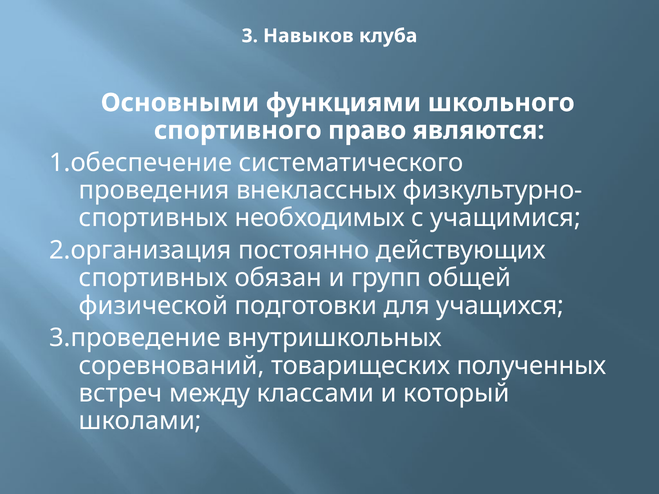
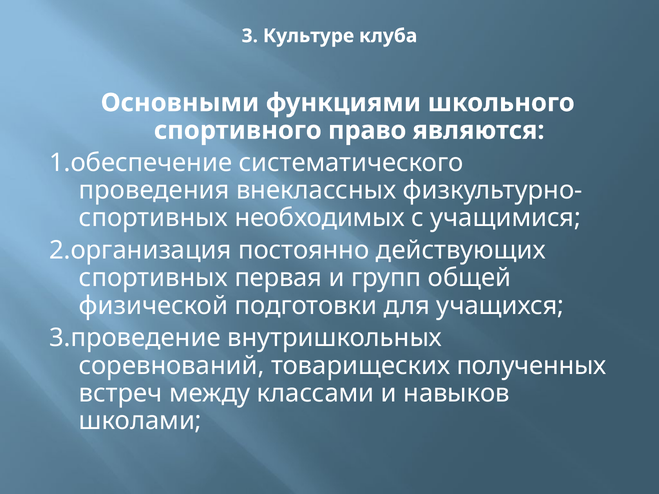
Навыков: Навыков -> Культуре (309, 36)
обязан: обязан -> первая (278, 278)
который: который -> навыков (457, 393)
